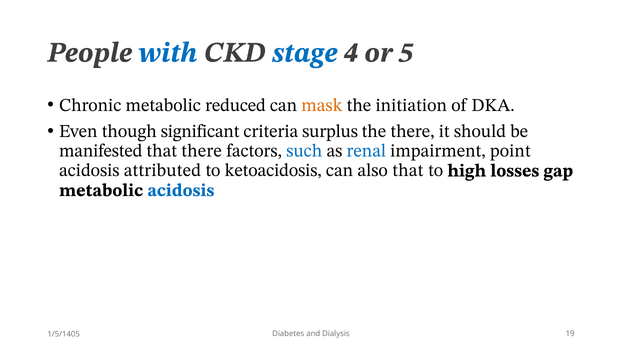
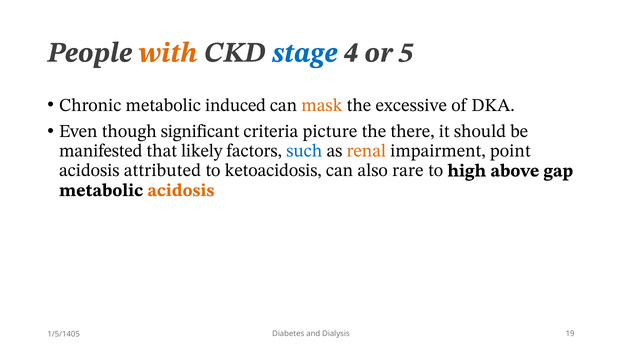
with colour: blue -> orange (168, 52)
reduced: reduced -> induced (236, 105)
initiation: initiation -> excessive (411, 105)
surplus: surplus -> picture (330, 131)
that there: there -> likely (202, 151)
renal colour: blue -> orange (366, 151)
also that: that -> rare (408, 170)
losses: losses -> above (515, 170)
acidosis colour: blue -> orange (181, 190)
